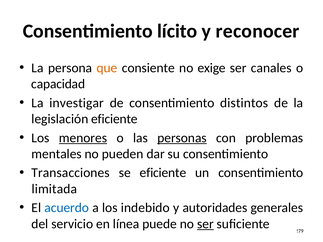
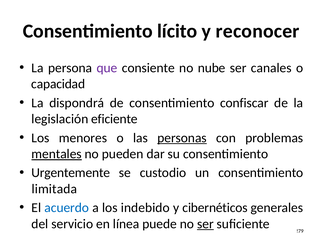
que colour: orange -> purple (107, 68)
exige: exige -> nube (212, 68)
investigar: investigar -> dispondrá (77, 103)
distintos: distintos -> confiscar (244, 103)
menores underline: present -> none (83, 138)
mentales underline: none -> present (57, 154)
Transacciones: Transacciones -> Urgentemente (71, 173)
se eficiente: eficiente -> custodio (163, 173)
autoridades: autoridades -> cibernéticos (215, 208)
